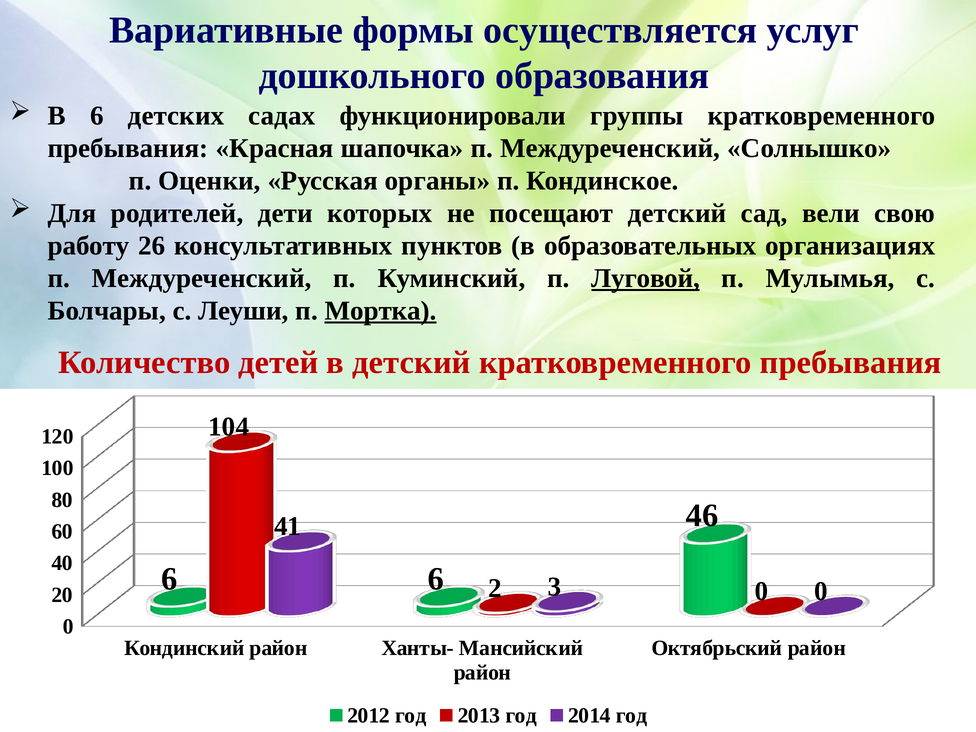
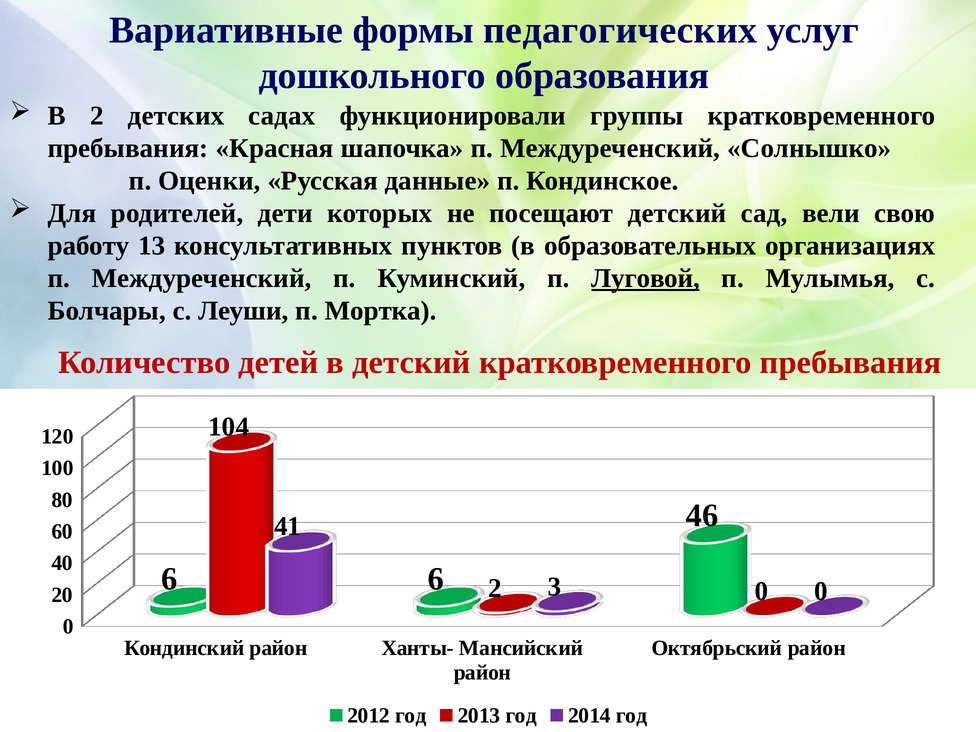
осуществляется: осуществляется -> педагогических (620, 30)
В 6: 6 -> 2 (97, 116)
органы: органы -> данные (438, 181)
26: 26 -> 13 (152, 246)
Мортка underline: present -> none (381, 311)
